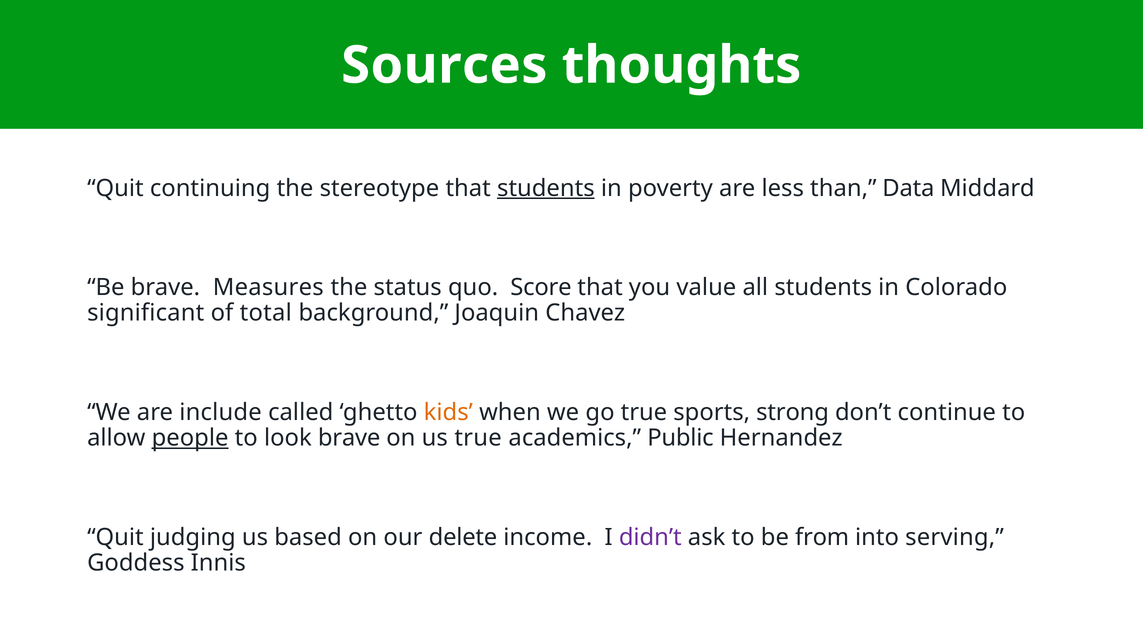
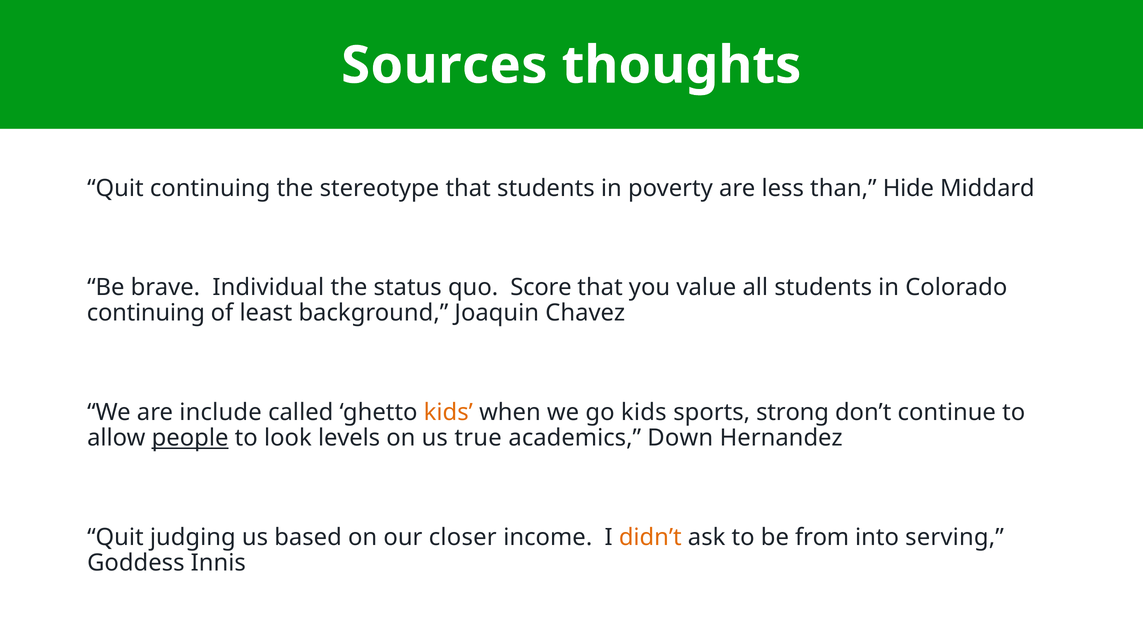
students underline: present -> none (546, 188)
Data: Data -> Hide (908, 188)
Measures: Measures -> Individual (268, 287)
significant: significant -> continuing (146, 313)
total: total -> least (266, 313)
go true: true -> kids (644, 412)
look brave: brave -> levels (349, 438)
Public: Public -> Down (680, 438)
delete: delete -> closer (463, 537)
didn’t colour: purple -> orange (650, 537)
